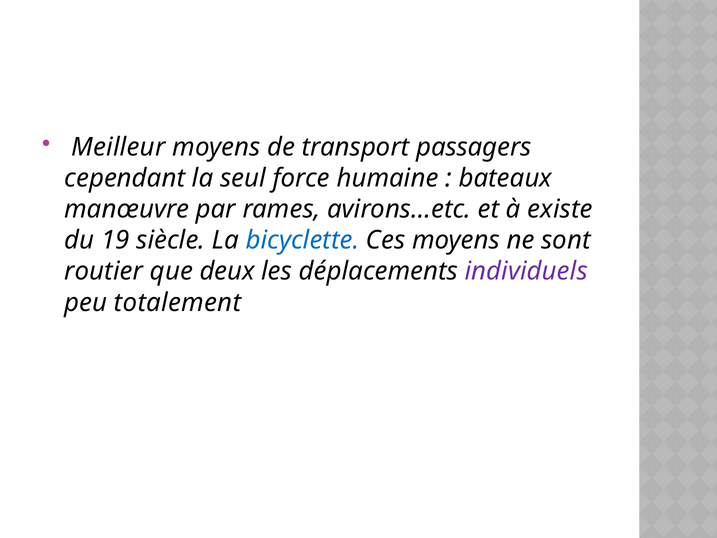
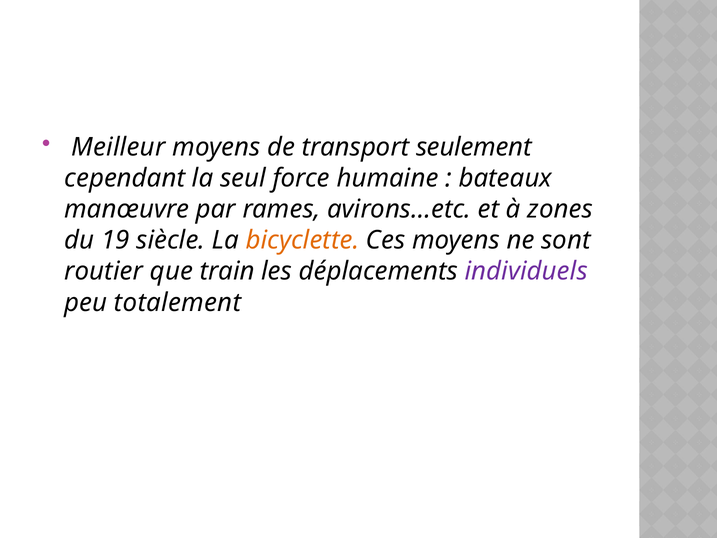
passagers: passagers -> seulement (474, 147)
existe: existe -> zones (560, 209)
bicyclette colour: blue -> orange (302, 240)
deux: deux -> train (227, 271)
